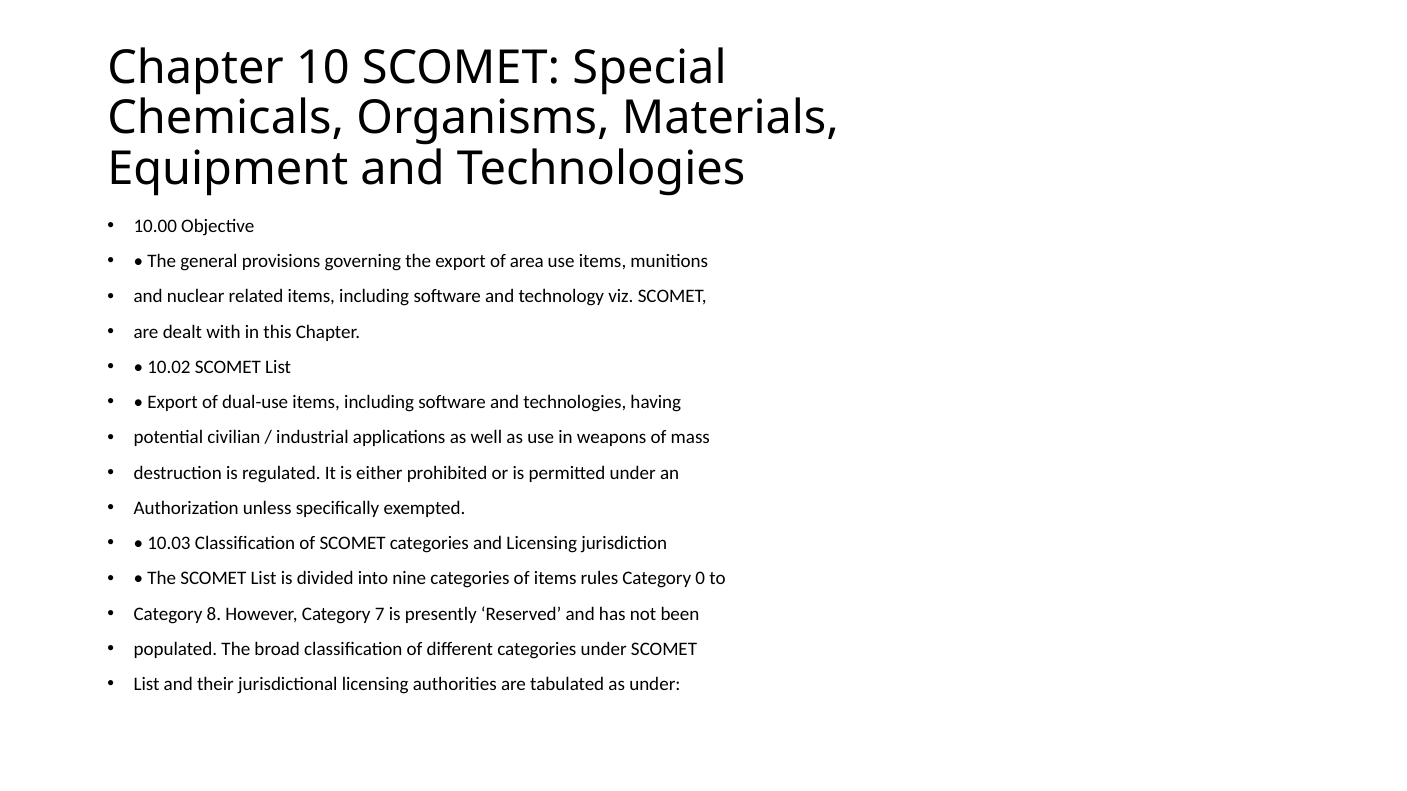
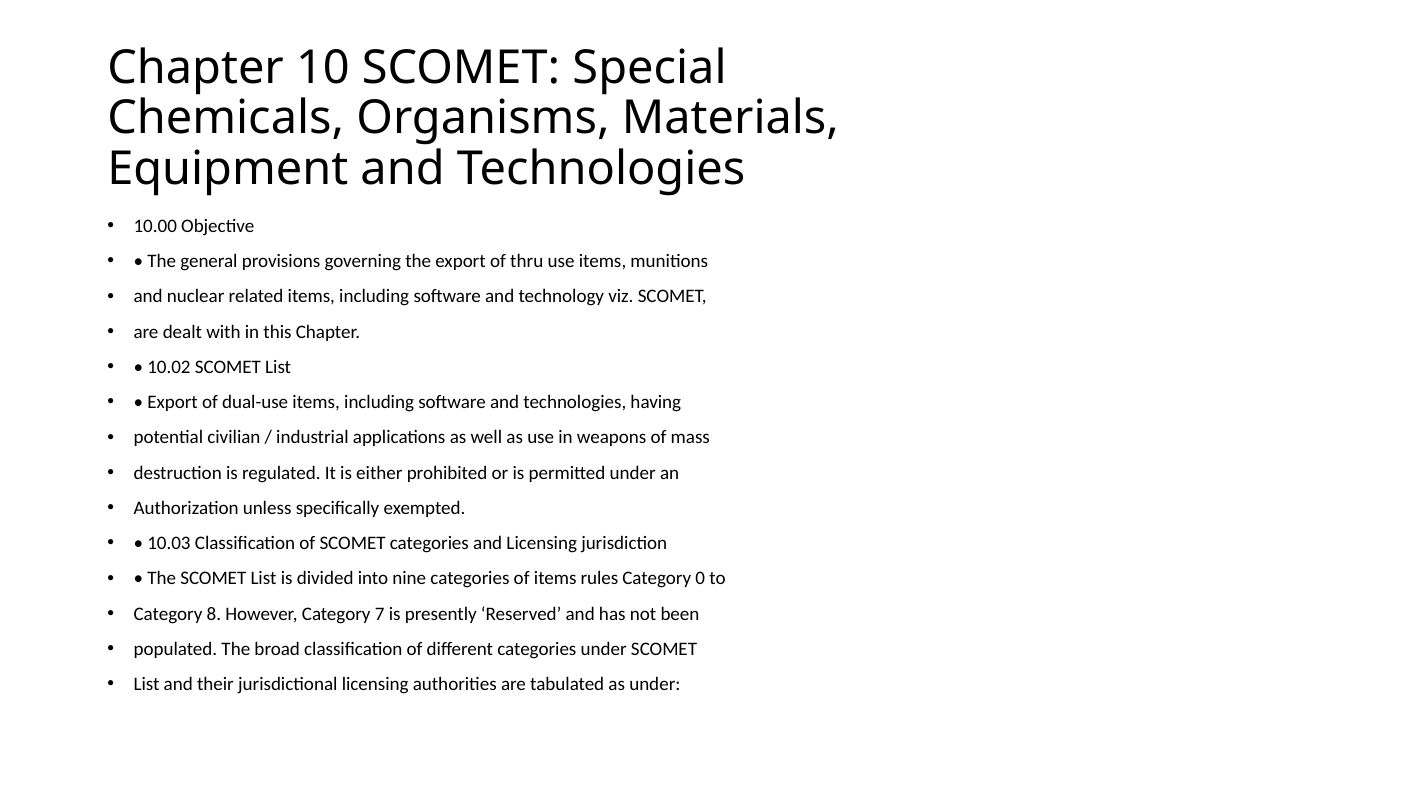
area: area -> thru (527, 261)
